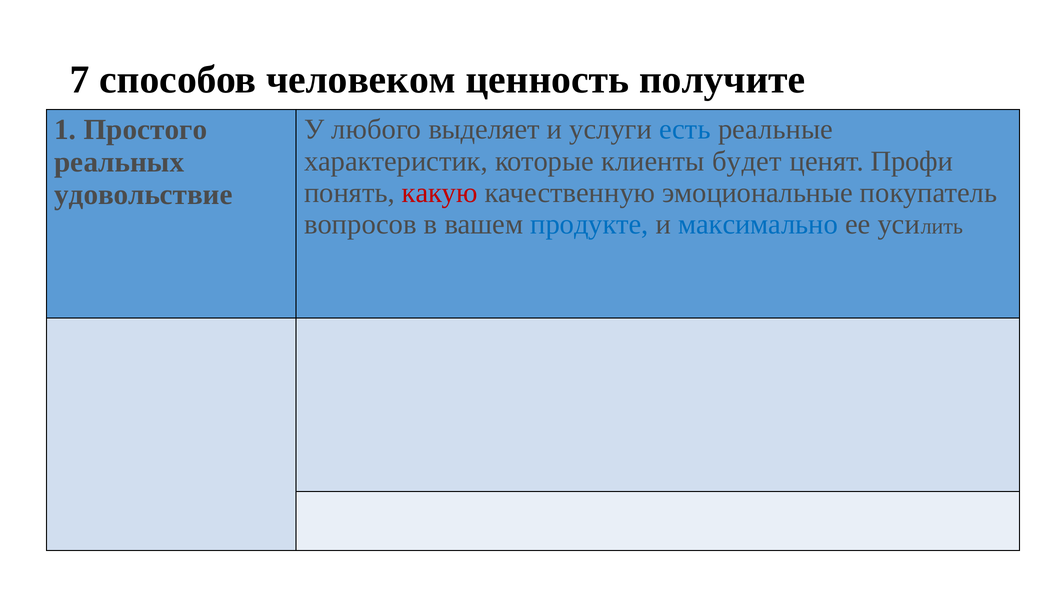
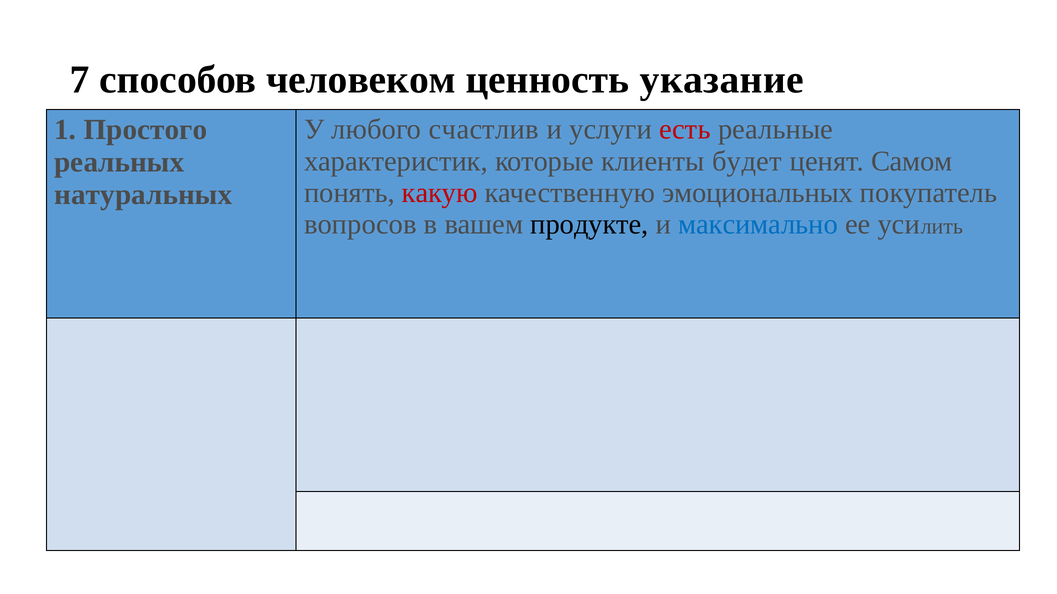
получите: получите -> указание (722, 80)
выделяет: выделяет -> счастлив (484, 130)
есть colour: blue -> red (685, 130)
Профи: Профи -> Самом (912, 161)
эмоциональные: эмоциональные -> эмоциональных (758, 193)
удовольствие: удовольствие -> натуральных (143, 195)
продукте colour: blue -> black (589, 225)
